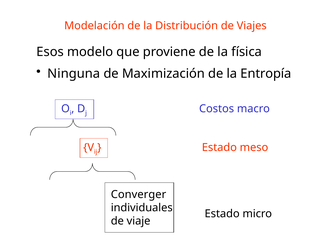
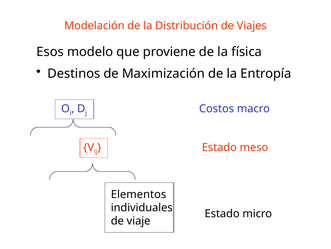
Ninguna: Ninguna -> Destinos (74, 74)
Converger: Converger -> Elementos (139, 194)
